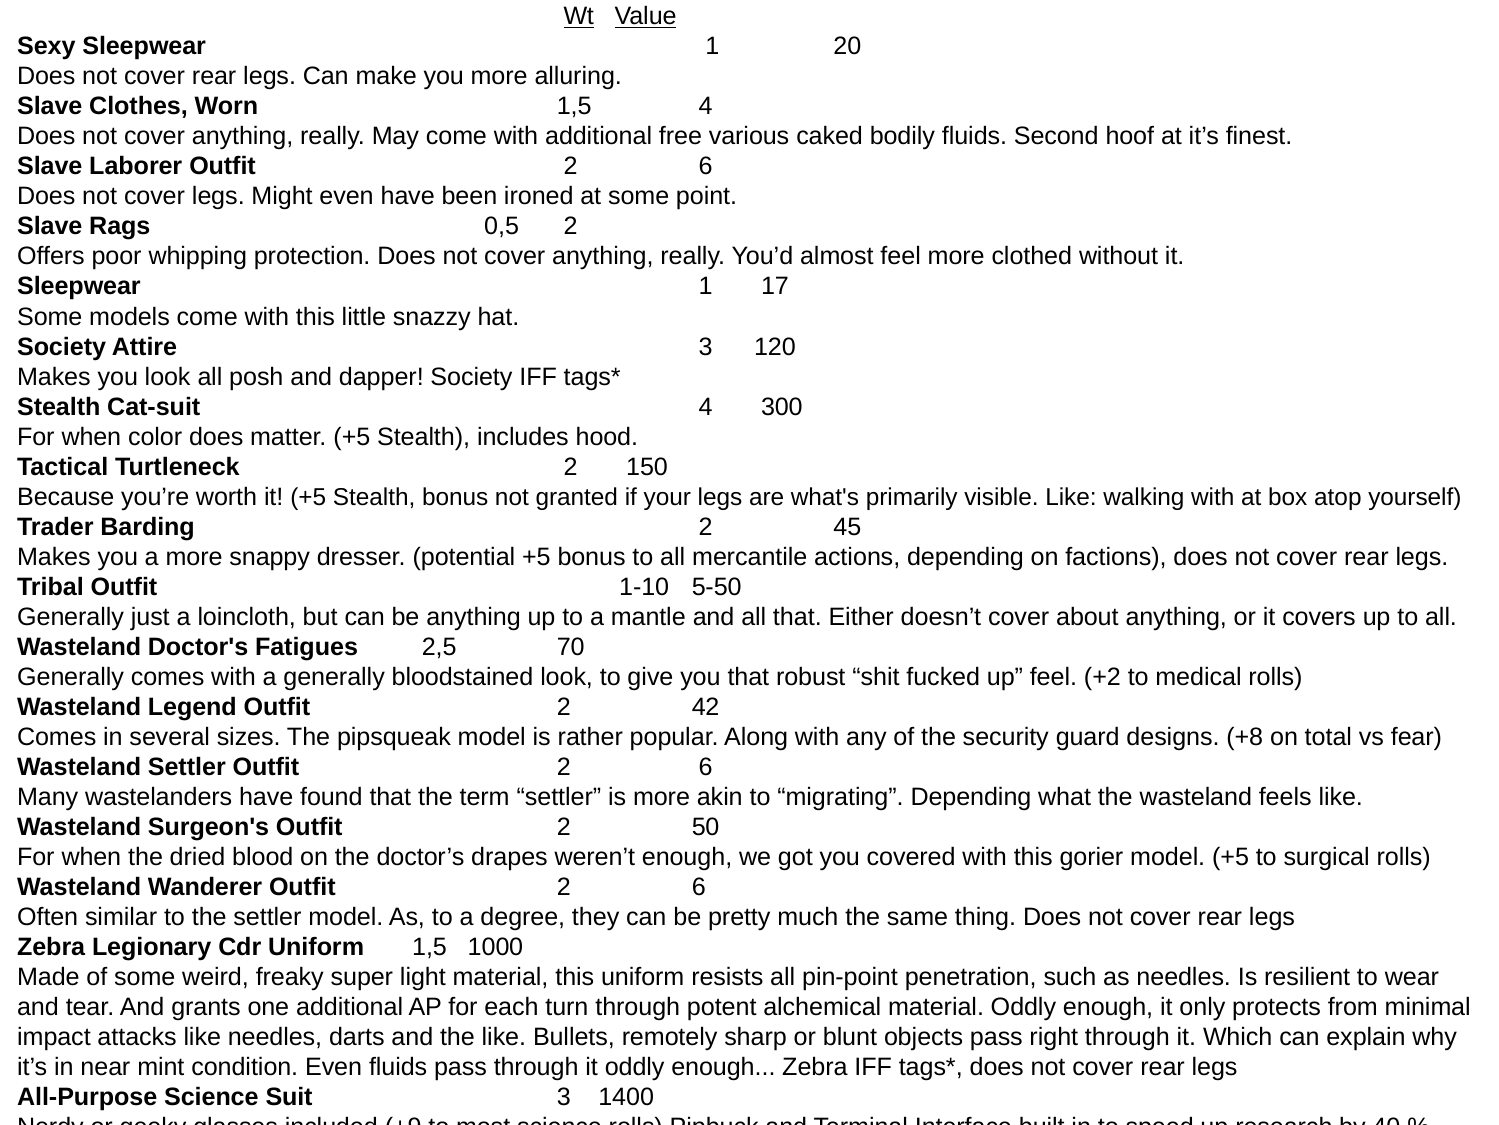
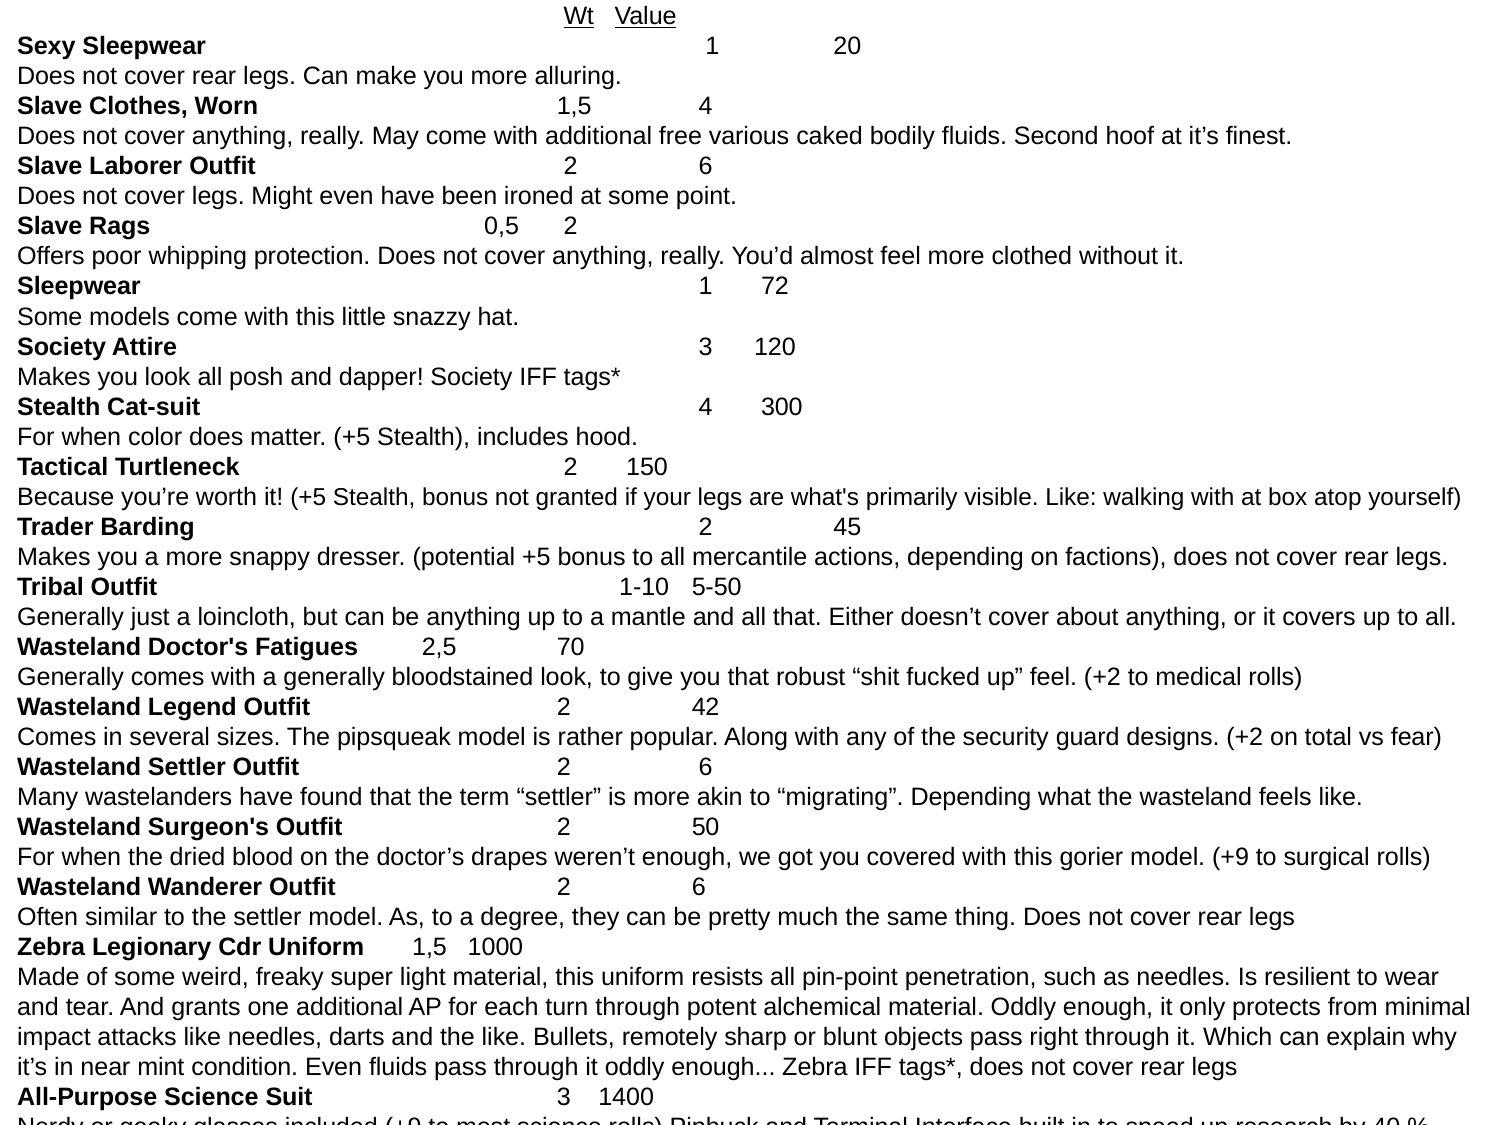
17: 17 -> 72 (775, 286)
designs +8: +8 -> +2 (1245, 737)
model +5: +5 -> +9 (1231, 857)
